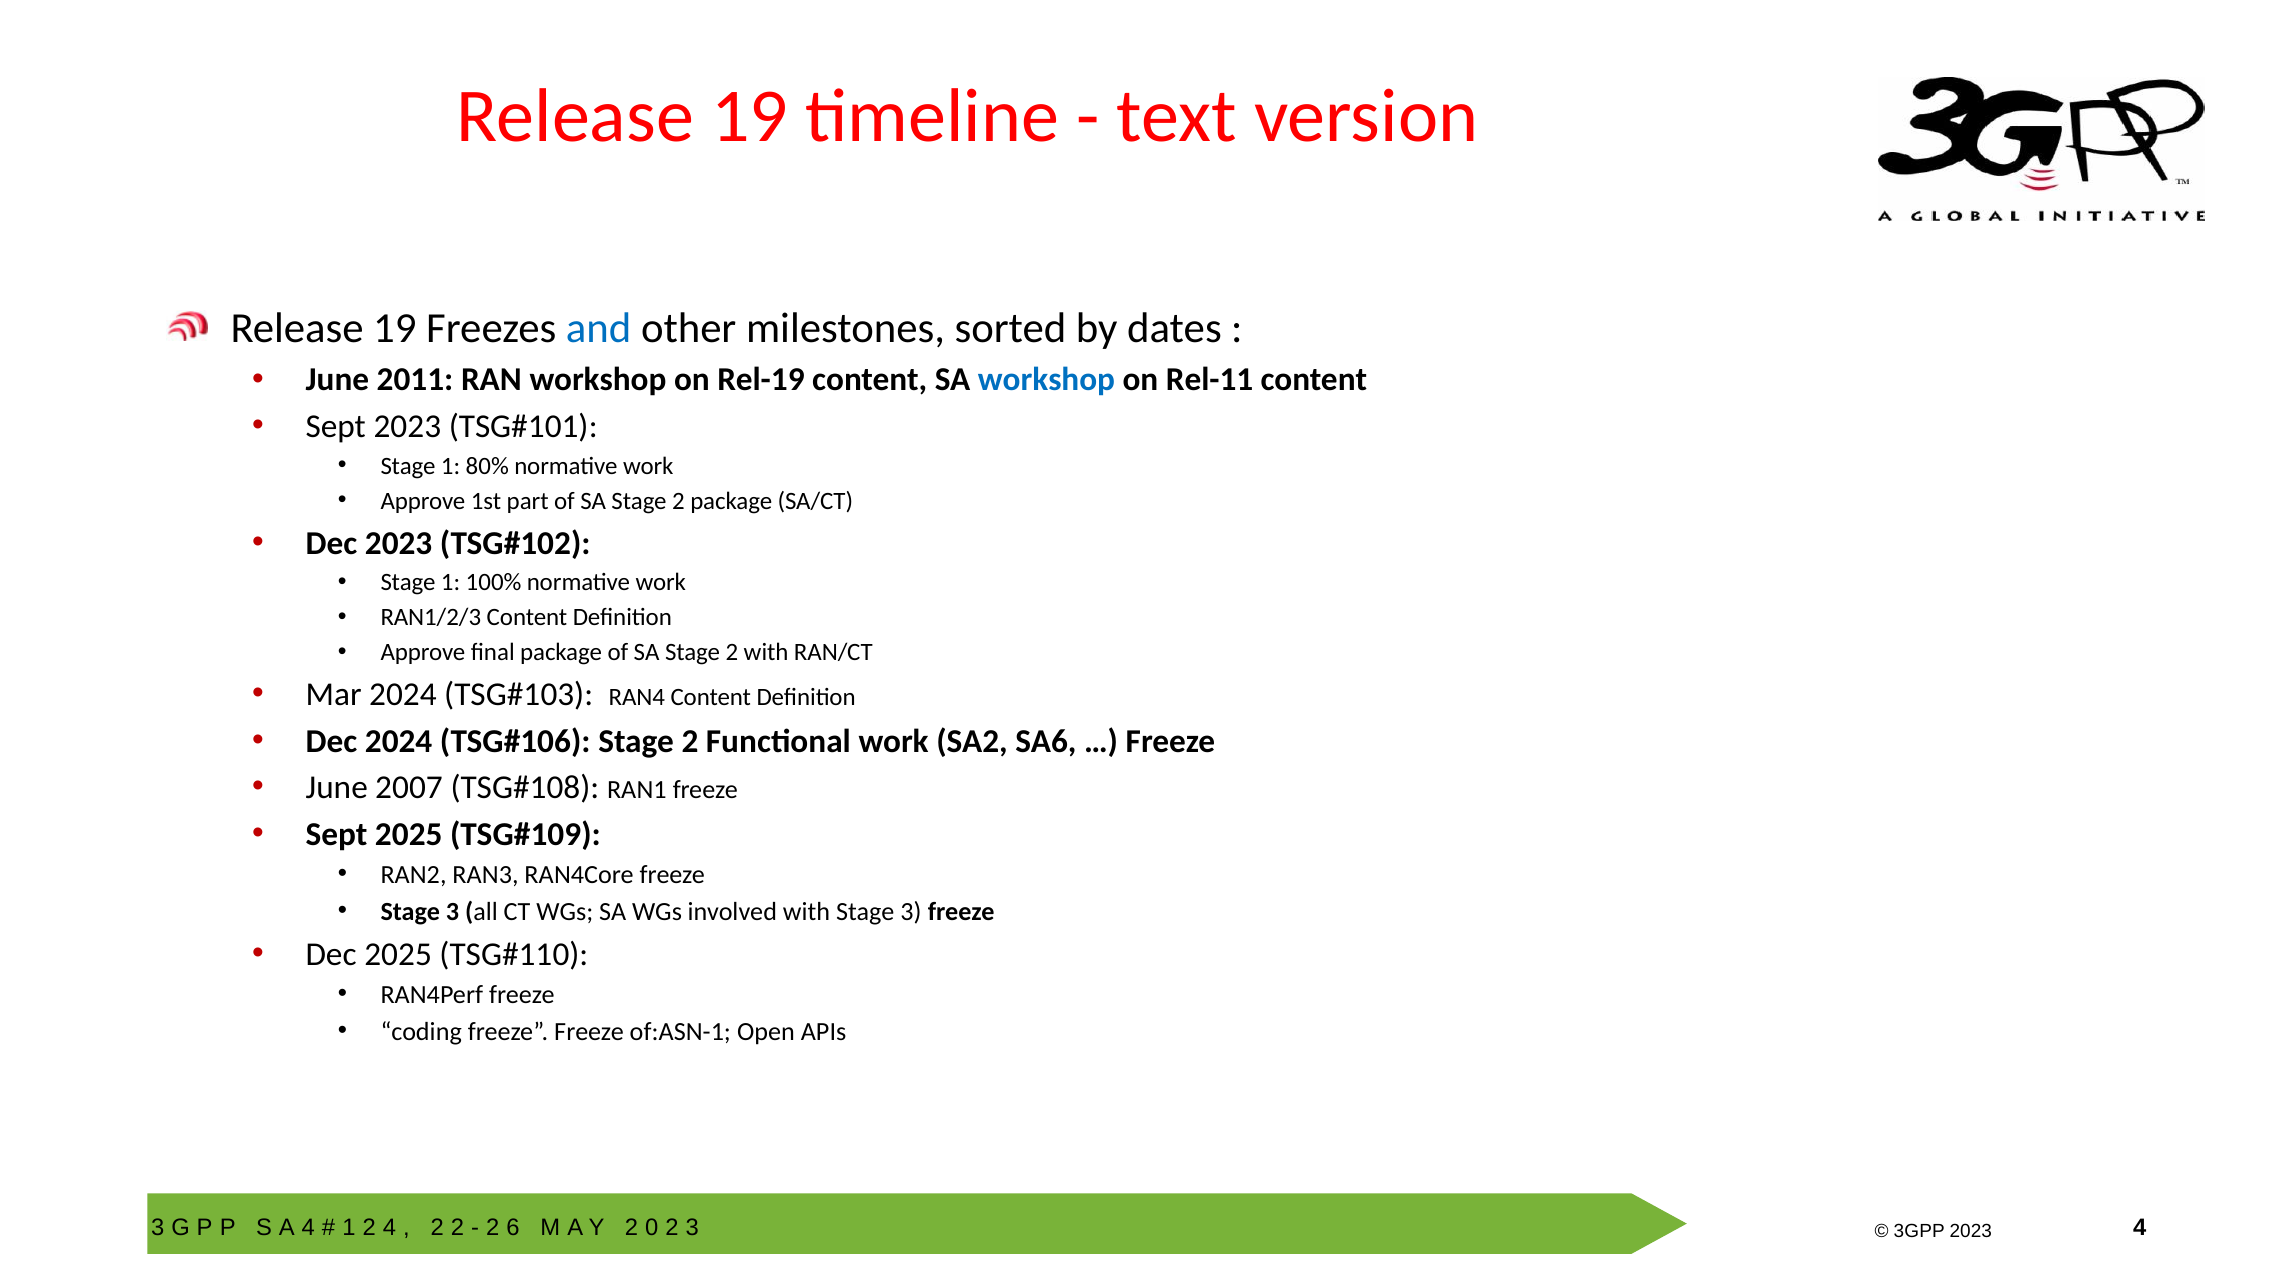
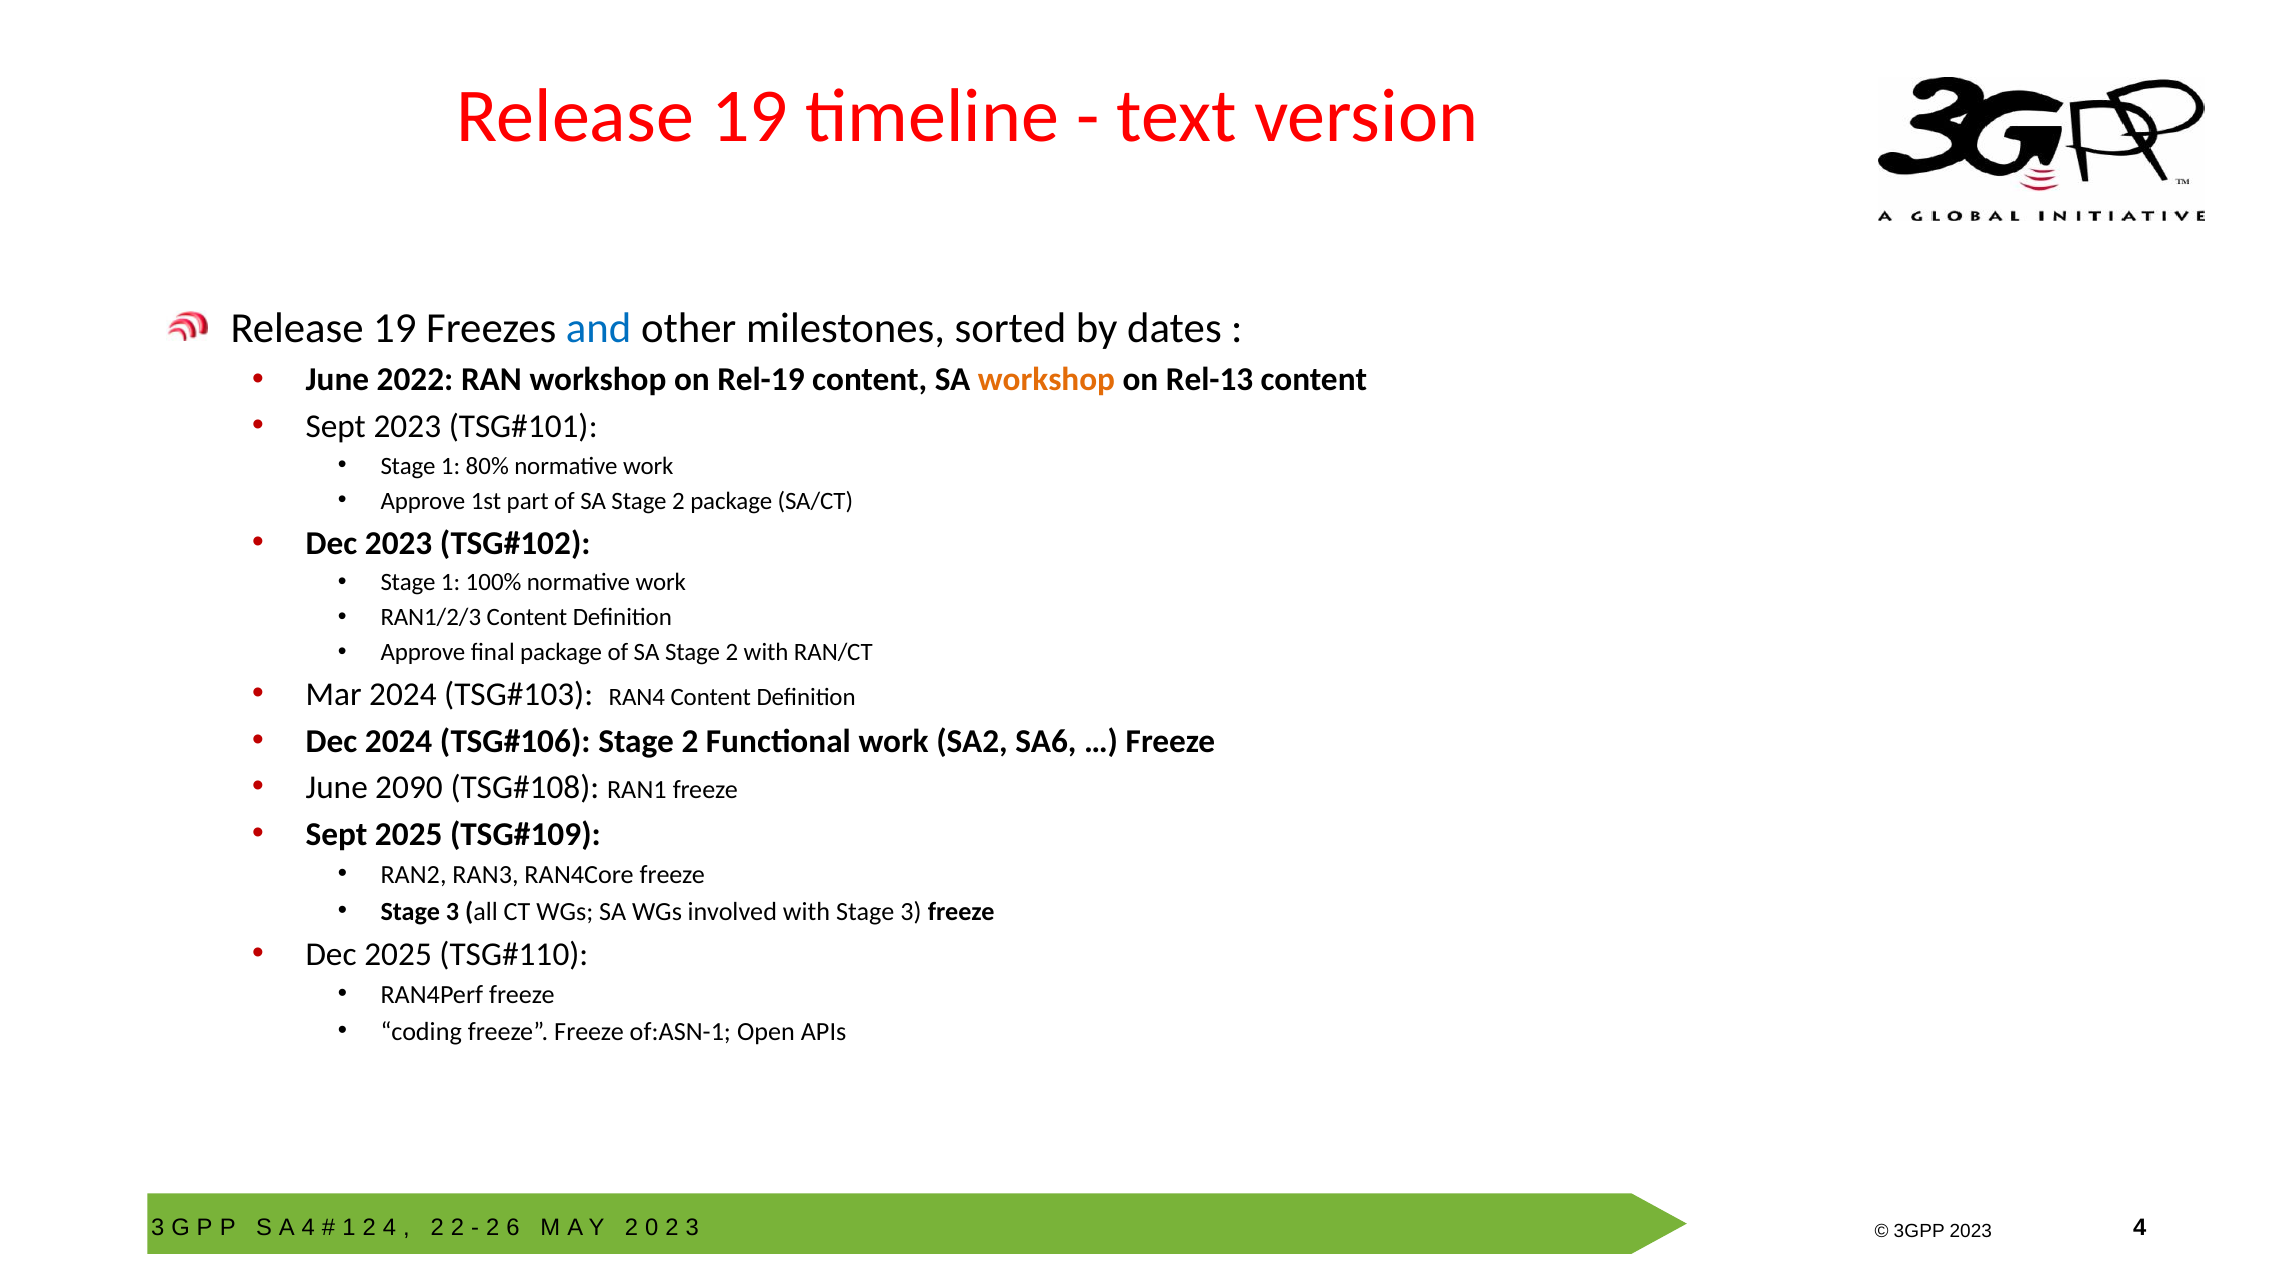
2011: 2011 -> 2022 (415, 380)
workshop colour: blue -> orange (1046, 380)
Rel-11: Rel-11 -> Rel-13 (1210, 380)
2007: 2007 -> 2090 (409, 787)
